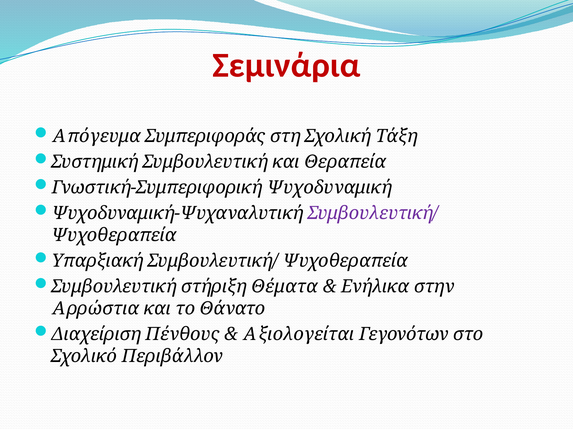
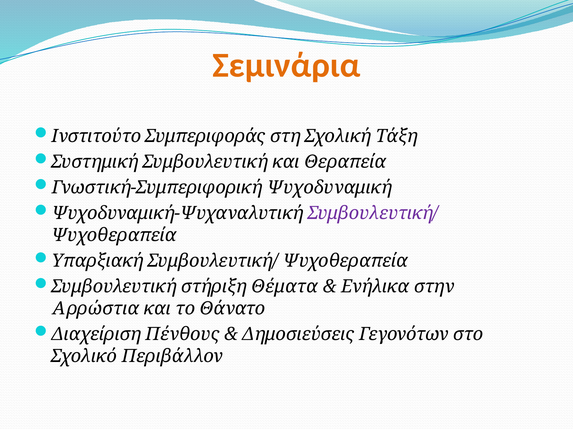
Σεμινάρια colour: red -> orange (286, 65)
Απόγευμα: Απόγευμα -> Ινστιτούτο (96, 136)
Αξιολογείται: Αξιολογείται -> Δημοσιεύσεις (299, 335)
